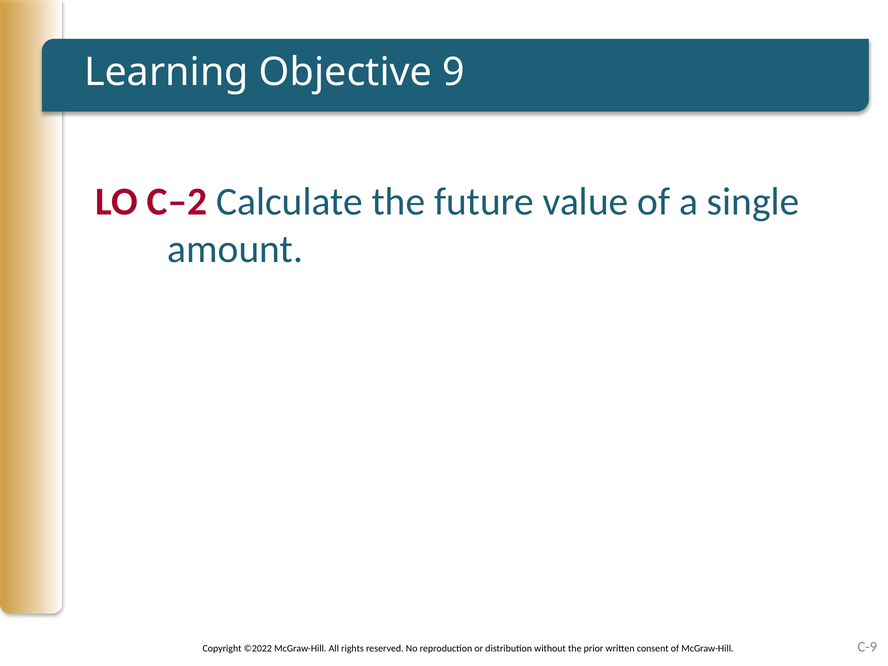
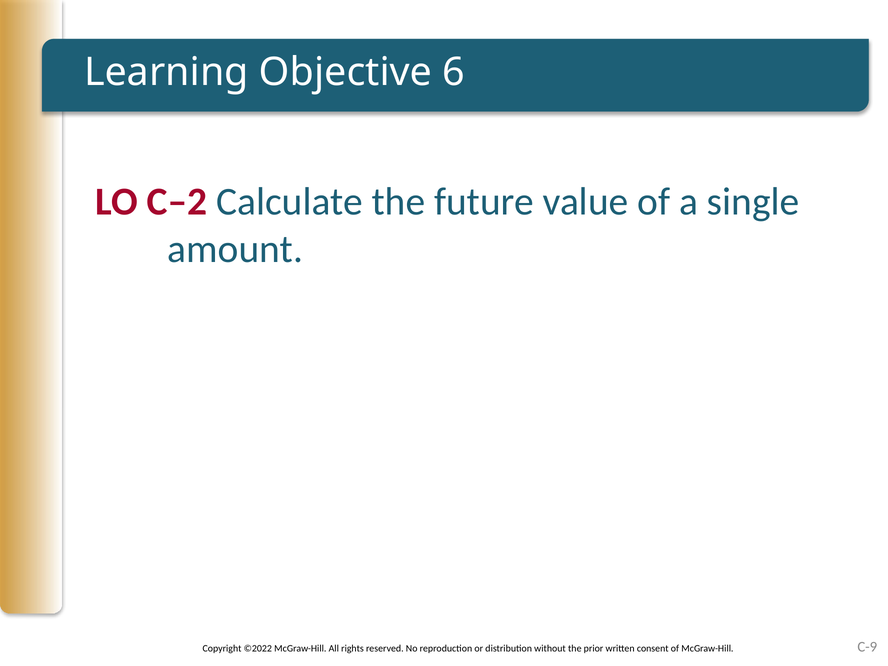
9: 9 -> 6 (454, 72)
